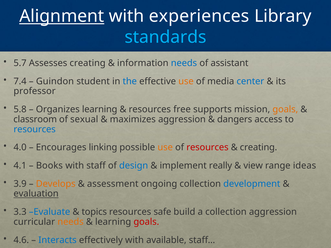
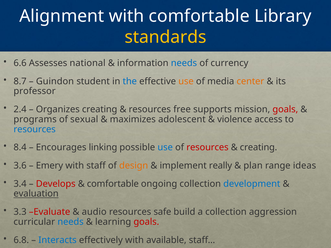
Alignment underline: present -> none (62, 16)
with experiences: experiences -> comfortable (199, 16)
standards colour: light blue -> yellow (165, 37)
5.7: 5.7 -> 6.6 (20, 63)
Assesses creating: creating -> national (88, 63)
assistant: assistant -> currency (229, 63)
7.4: 7.4 -> 8.7 (20, 81)
center colour: blue -> orange (250, 81)
5.8: 5.8 -> 2.4 (20, 110)
Organizes learning: learning -> creating (100, 110)
goals colour: orange -> red (285, 110)
classroom: classroom -> programs (35, 119)
maximizes aggression: aggression -> adolescent (182, 119)
dangers: dangers -> violence (235, 119)
4.0: 4.0 -> 8.4 (20, 148)
use colour: orange -> blue (165, 148)
4.1: 4.1 -> 3.6 (20, 166)
Books: Books -> Emery (50, 166)
design colour: blue -> orange (134, 166)
view: view -> plan (253, 166)
3.9: 3.9 -> 3.4 (20, 184)
Develops colour: orange -> red (56, 184)
assessment: assessment -> comfortable (113, 184)
Evaluate colour: blue -> red (50, 212)
topics: topics -> audio (94, 212)
needs colour: orange -> blue (71, 222)
4.6: 4.6 -> 6.8 (21, 240)
